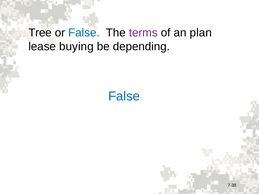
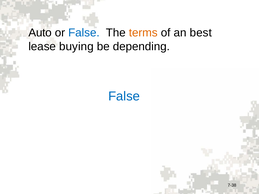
Tree: Tree -> Auto (40, 33)
terms colour: purple -> orange (143, 33)
plan: plan -> best (201, 33)
